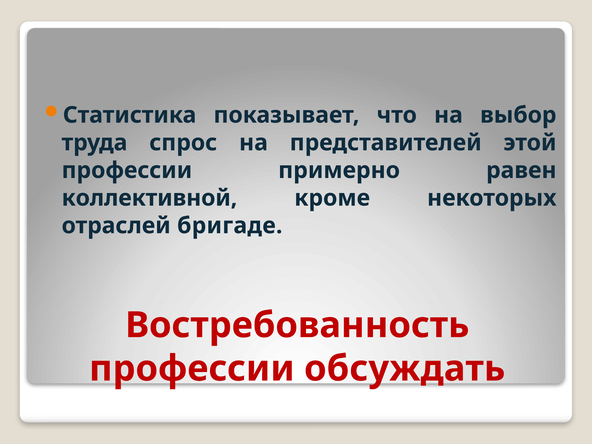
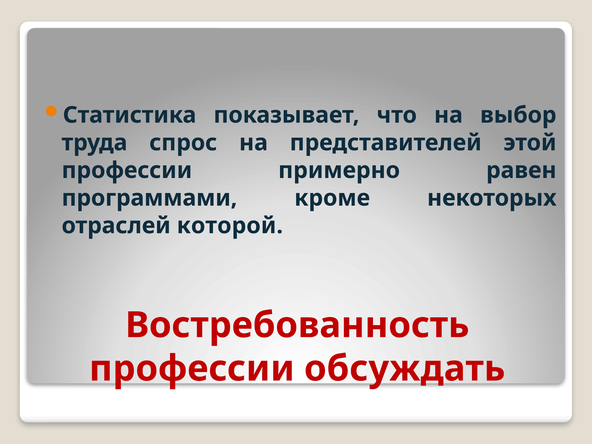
коллективной: коллективной -> программами (149, 198)
бригаде: бригаде -> которой (230, 226)
